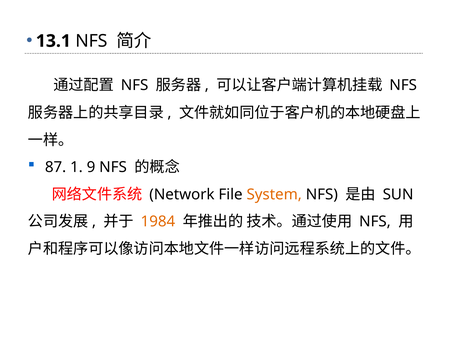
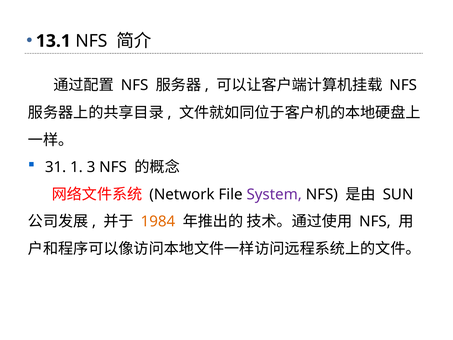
87: 87 -> 31 (56, 167)
9: 9 -> 3 (91, 167)
System colour: orange -> purple (274, 194)
